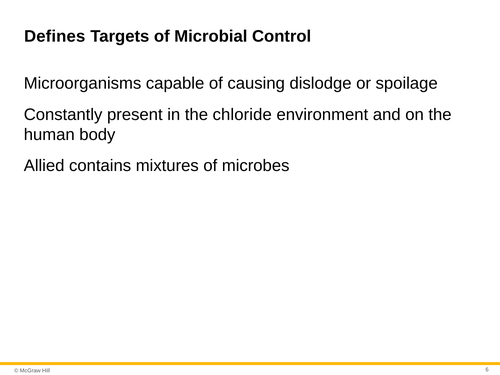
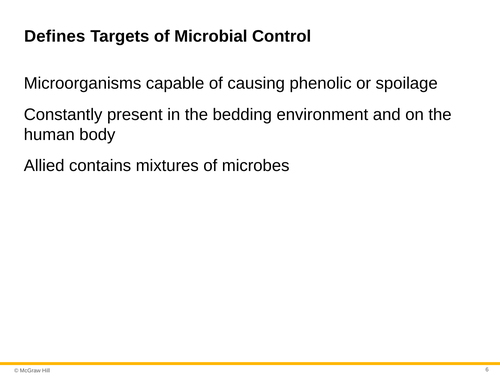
dislodge: dislodge -> phenolic (321, 83)
chloride: chloride -> bedding (242, 115)
